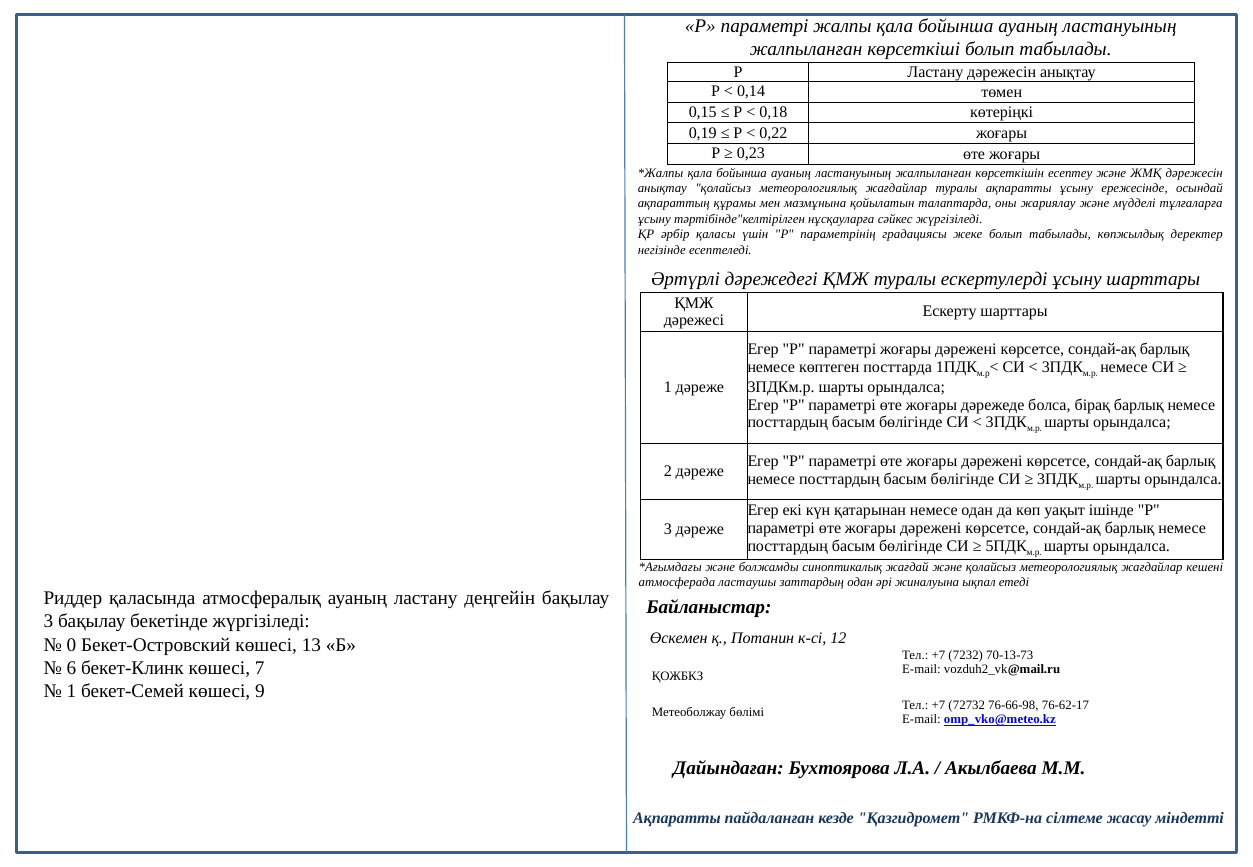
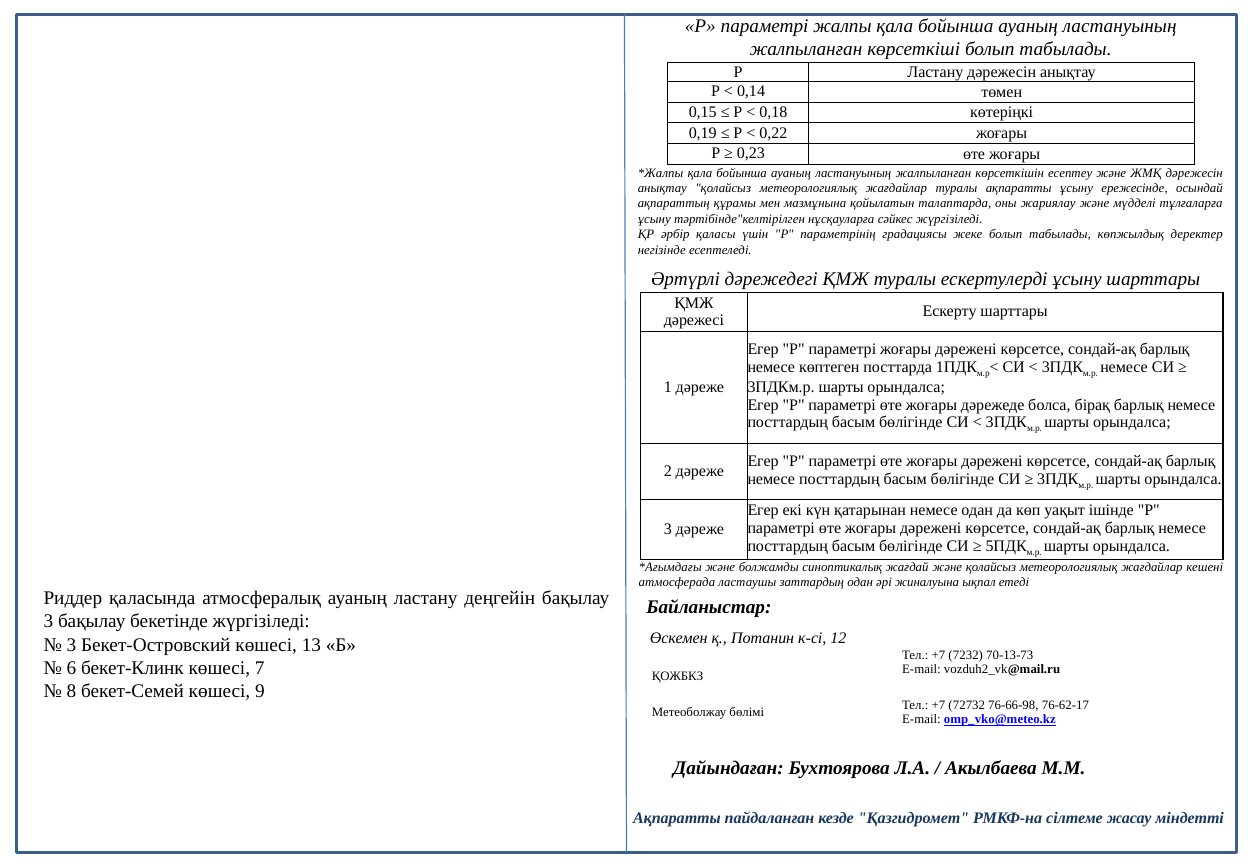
0: 0 -> 3 (72, 645)
1: 1 -> 8 (72, 691)
